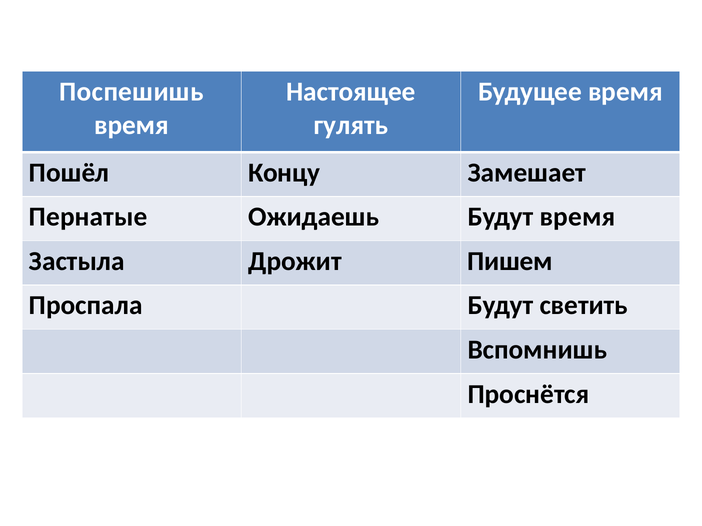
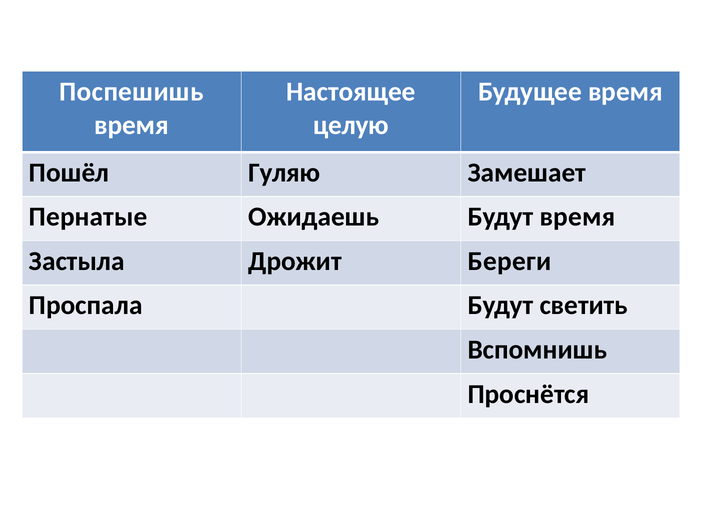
гулять: гулять -> целую (351, 125)
Концу: Концу -> Гуляю (284, 173)
Пишем: Пишем -> Береги (510, 261)
